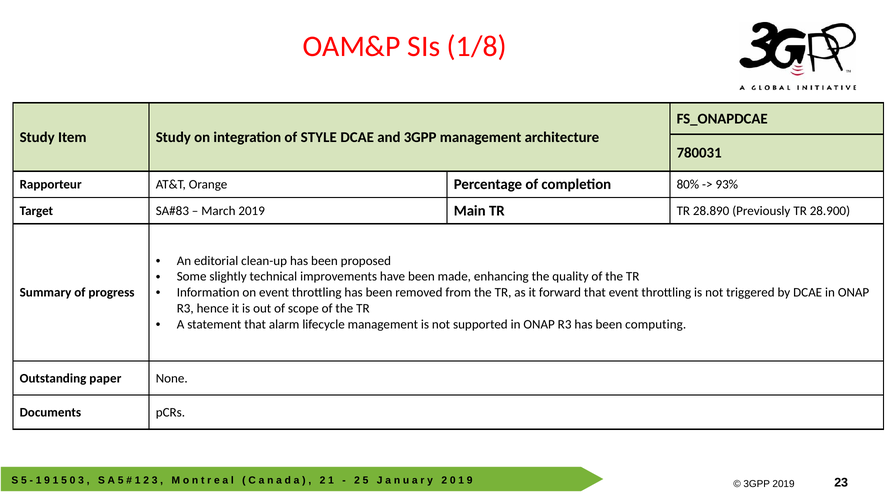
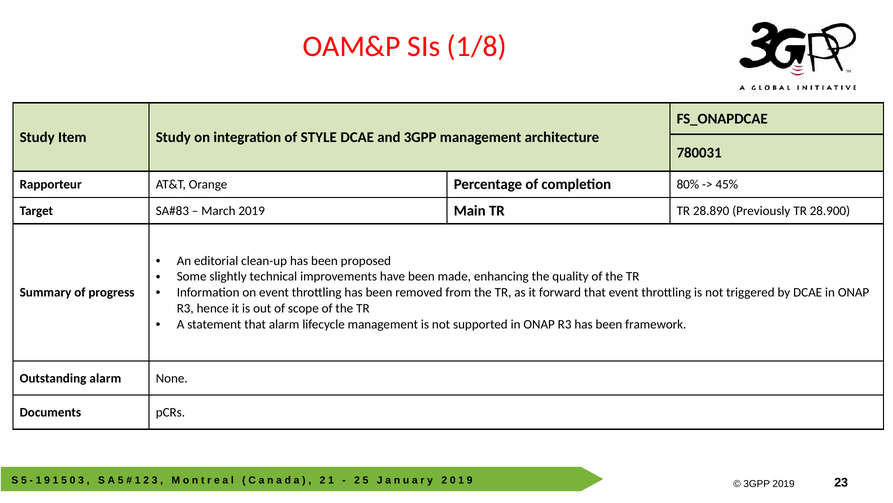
93%: 93% -> 45% (727, 184)
computing: computing -> framework (656, 324)
Outstanding paper: paper -> alarm (105, 378)
